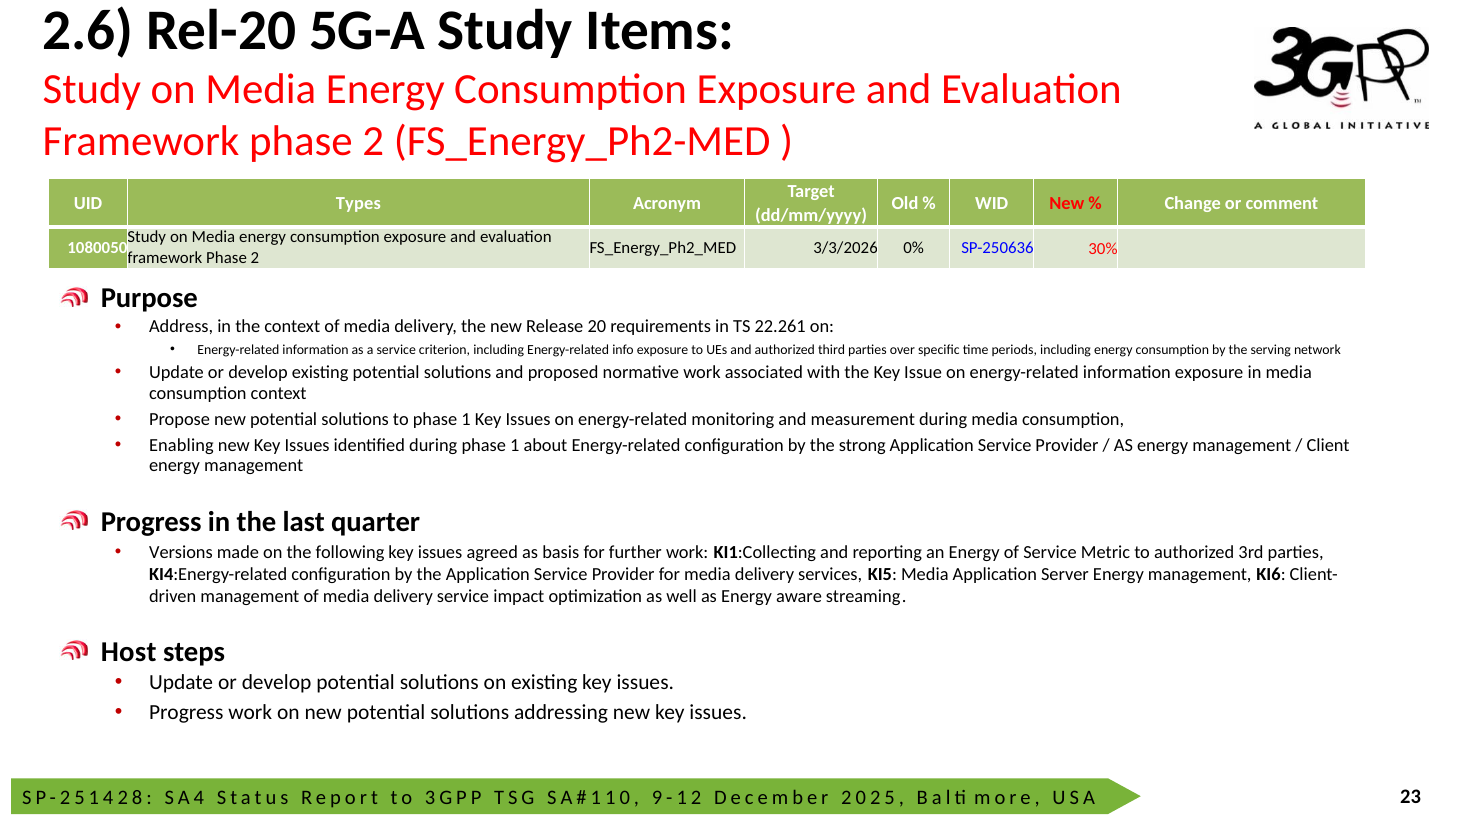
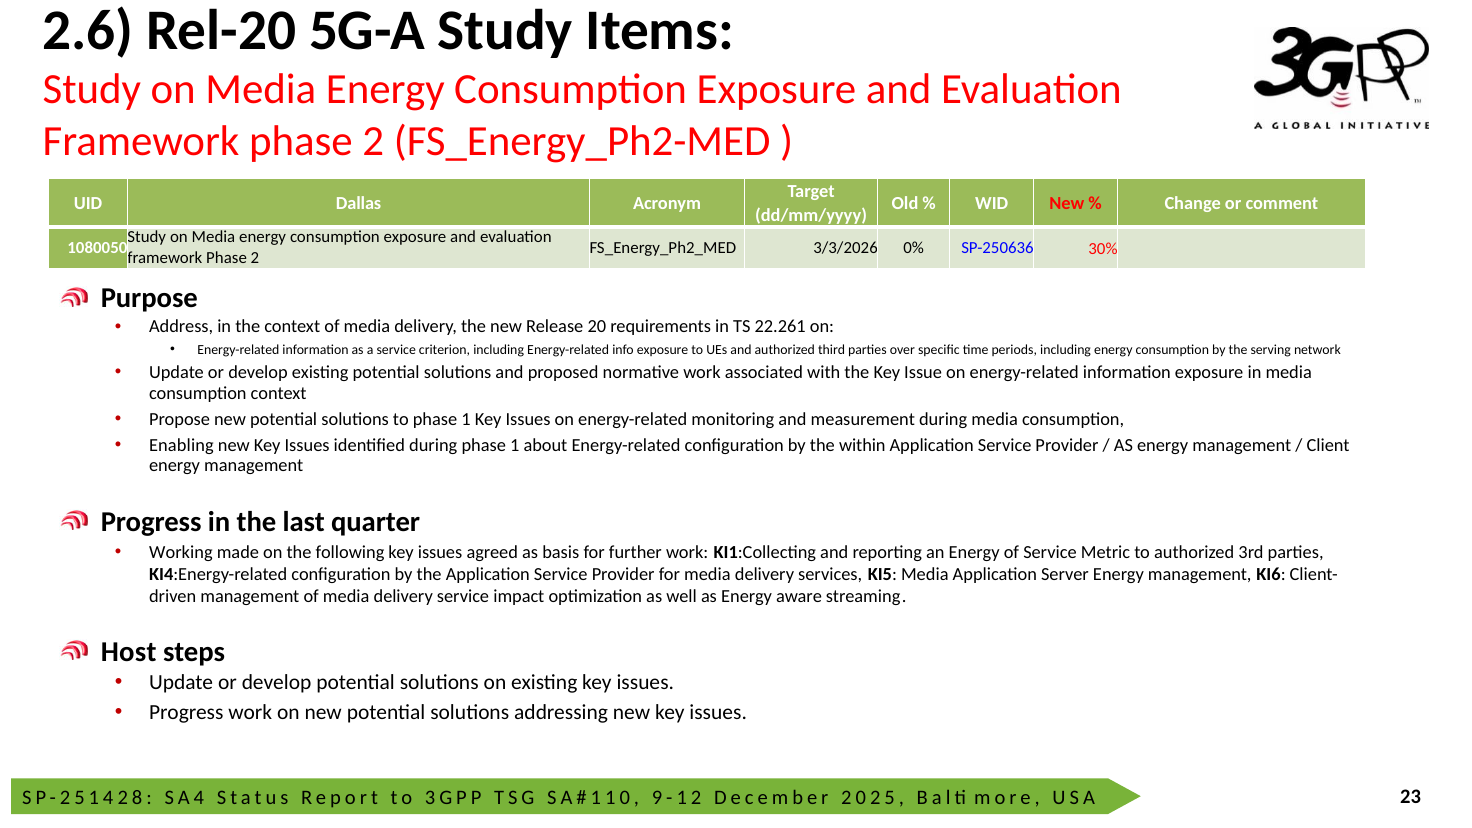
Types: Types -> Dallas (359, 204)
strong: strong -> within (862, 445)
Versions: Versions -> Working (181, 553)
